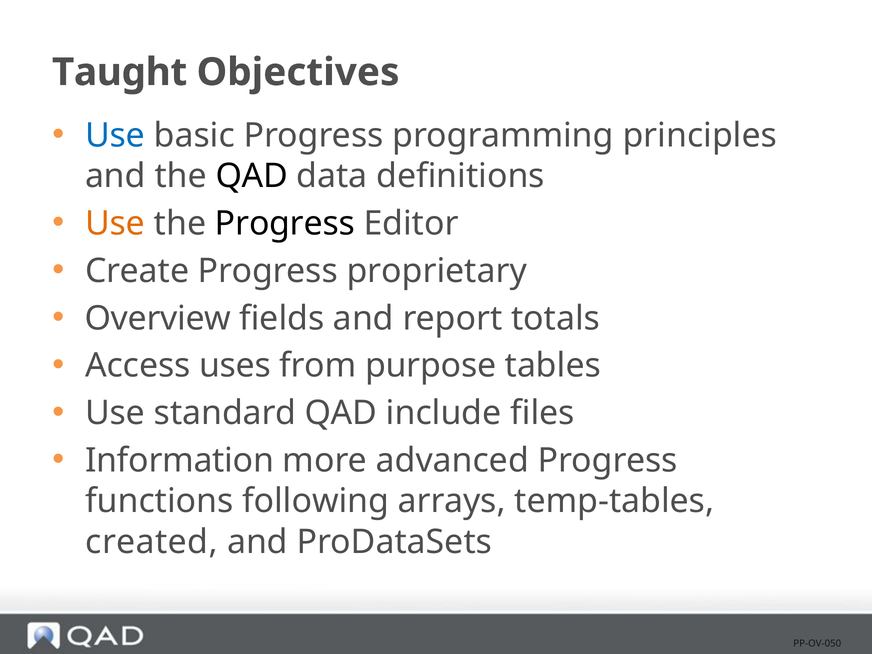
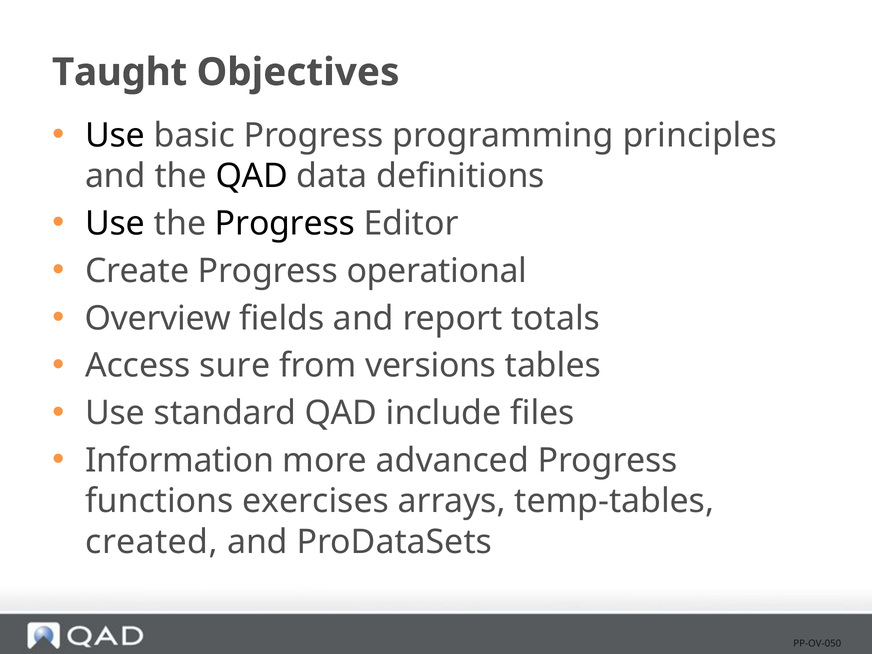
Use colour: blue -> black (115, 136)
Use colour: orange -> black (115, 224)
proprietary: proprietary -> operational (437, 271)
uses: uses -> sure (235, 366)
purpose: purpose -> versions (431, 366)
following: following -> exercises (316, 501)
